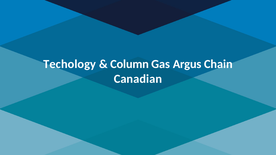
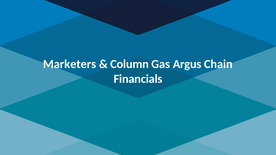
Techology: Techology -> Marketers (70, 64)
Canadian: Canadian -> Financials (138, 79)
